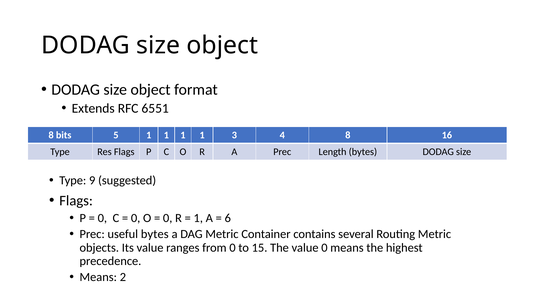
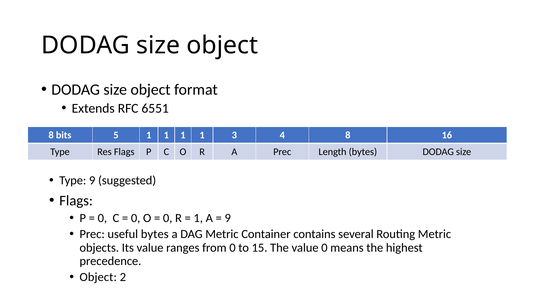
6: 6 -> 9 (228, 218)
Means: Means -> Object (98, 277)
